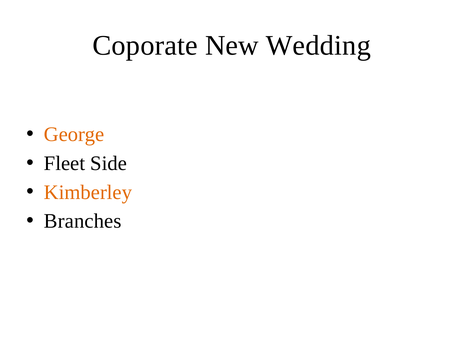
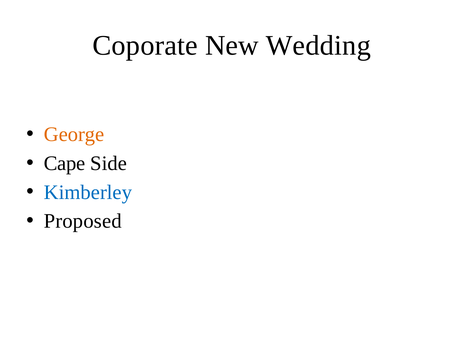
Fleet: Fleet -> Cape (65, 163)
Kimberley colour: orange -> blue (88, 192)
Branches: Branches -> Proposed (83, 221)
